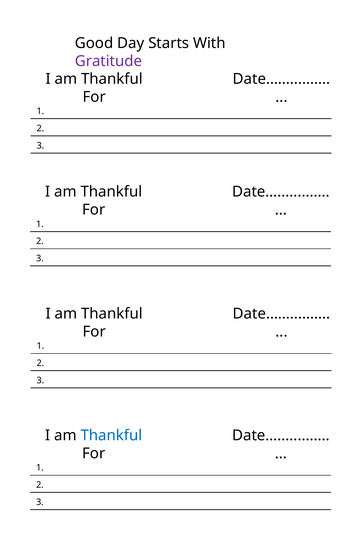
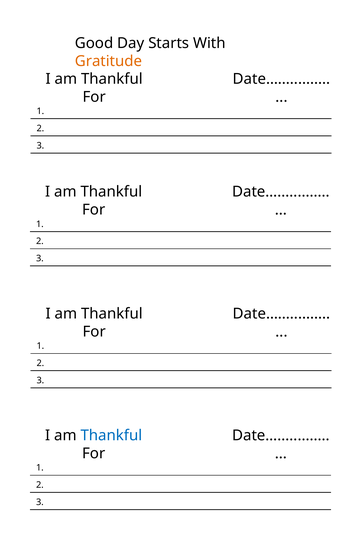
Gratitude colour: purple -> orange (109, 61)
